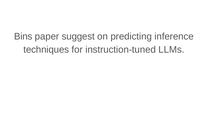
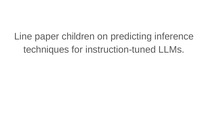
Bins: Bins -> Line (23, 36)
suggest: suggest -> children (78, 36)
